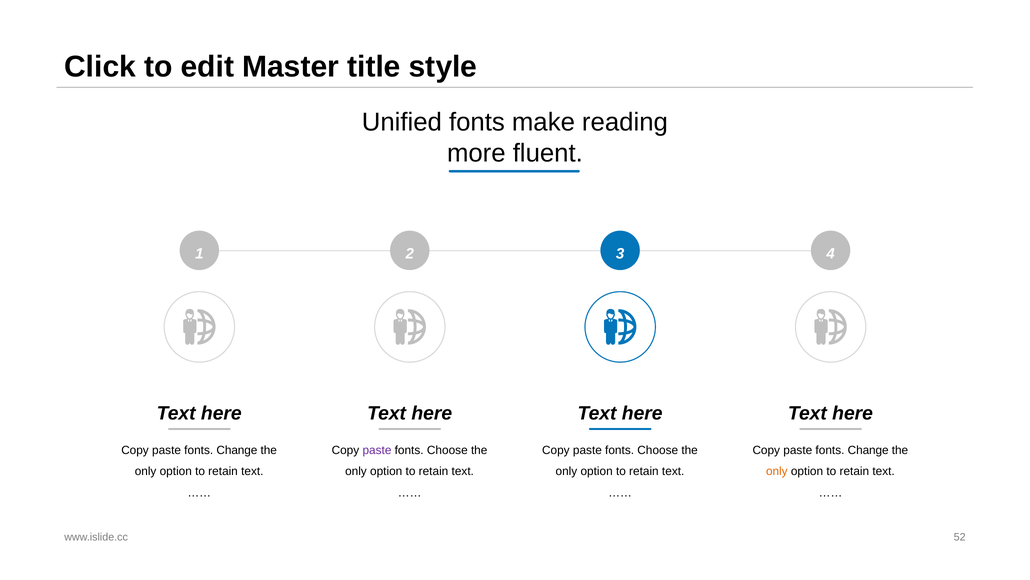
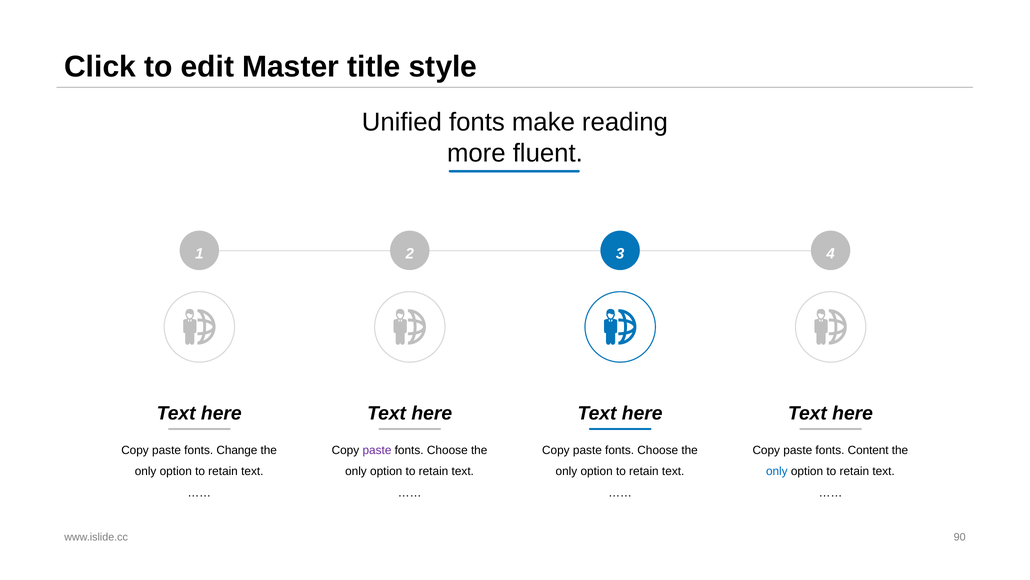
Change: Change -> Content (868, 450)
only colour: orange -> blue (777, 471)
52: 52 -> 90 (960, 537)
